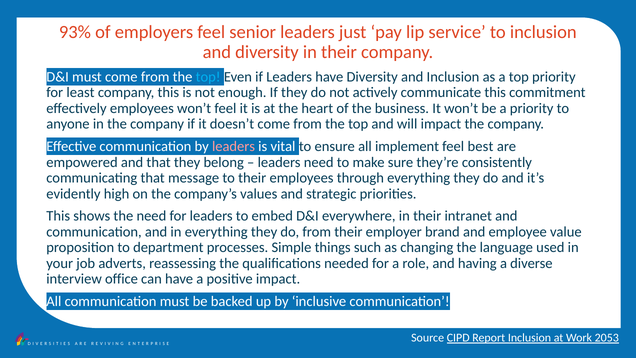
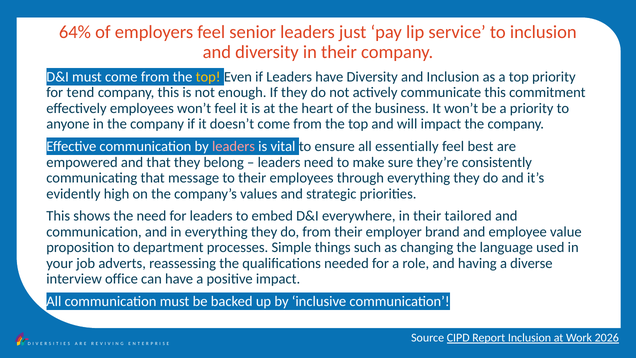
93%: 93% -> 64% (75, 32)
top colour: light blue -> yellow (208, 77)
least: least -> tend (80, 93)
implement: implement -> essentially (407, 146)
intranet: intranet -> tailored (468, 216)
2053: 2053 -> 2026 (607, 337)
